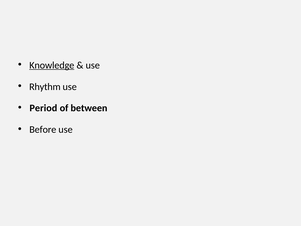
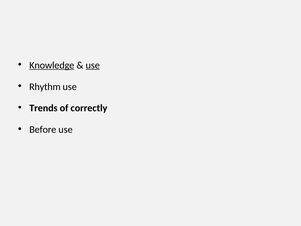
use underline: none -> present (93, 65)
Period: Period -> Trends (43, 108)
between: between -> correctly (89, 108)
